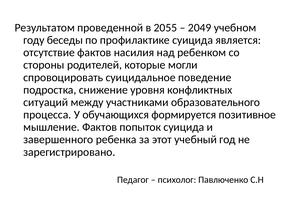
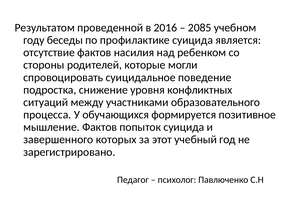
2055: 2055 -> 2016 (165, 28)
2049: 2049 -> 2085 (200, 28)
ребенка: ребенка -> которых (116, 140)
